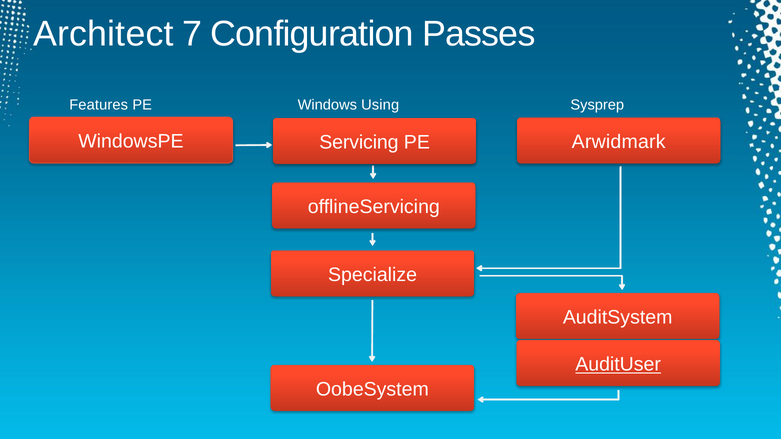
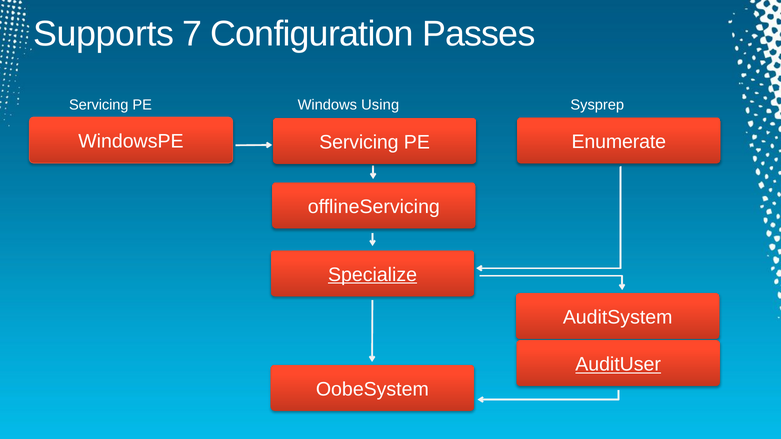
Architect: Architect -> Supports (104, 34)
Features: Features -> Servicing (99, 105)
Arwidmark: Arwidmark -> Enumerate (619, 142)
Specialize underline: none -> present (373, 275)
